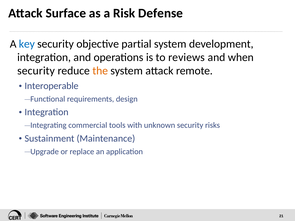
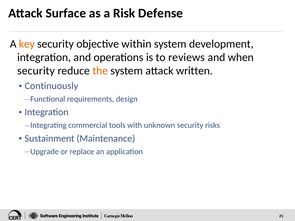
key colour: blue -> orange (27, 44)
partial: partial -> within (137, 44)
remote: remote -> written (194, 71)
Interoperable: Interoperable -> Continuously (51, 86)
